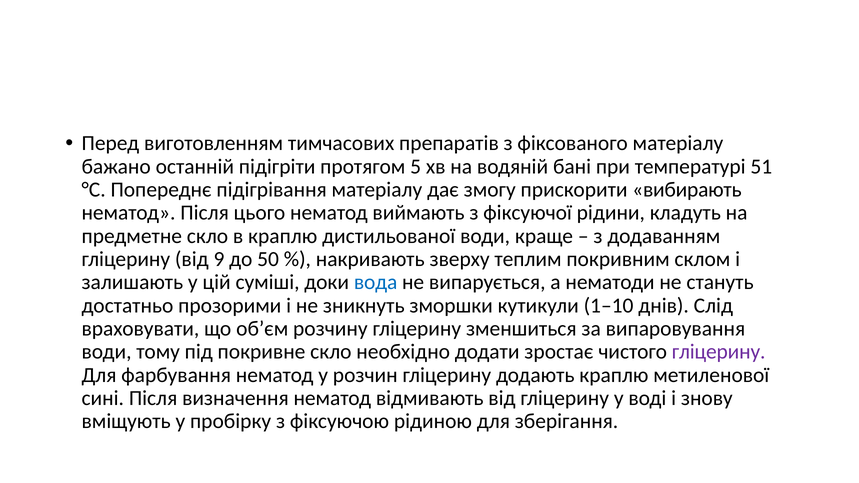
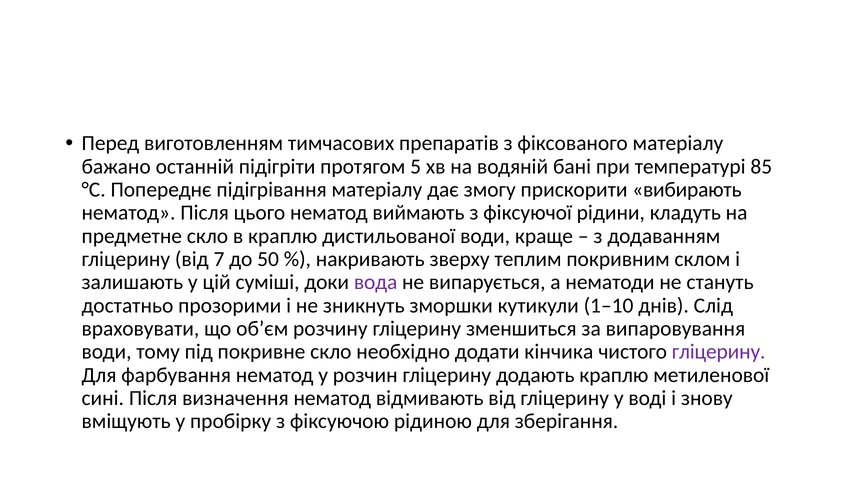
51: 51 -> 85 (761, 167)
9: 9 -> 7 (219, 259)
вода colour: blue -> purple (376, 282)
зростає: зростає -> кінчика (559, 352)
